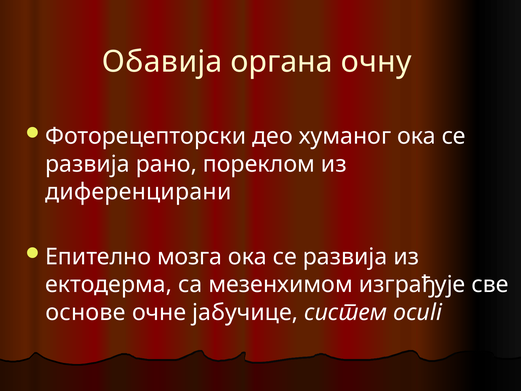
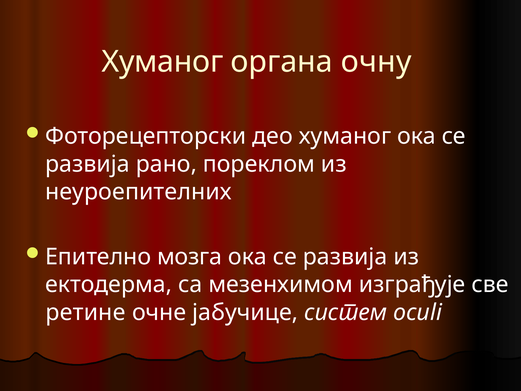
Обавија: Обавија -> Хуманог (162, 62)
диференцирани: диференцирани -> неуроепителних (138, 192)
основе: основе -> ретине (85, 312)
